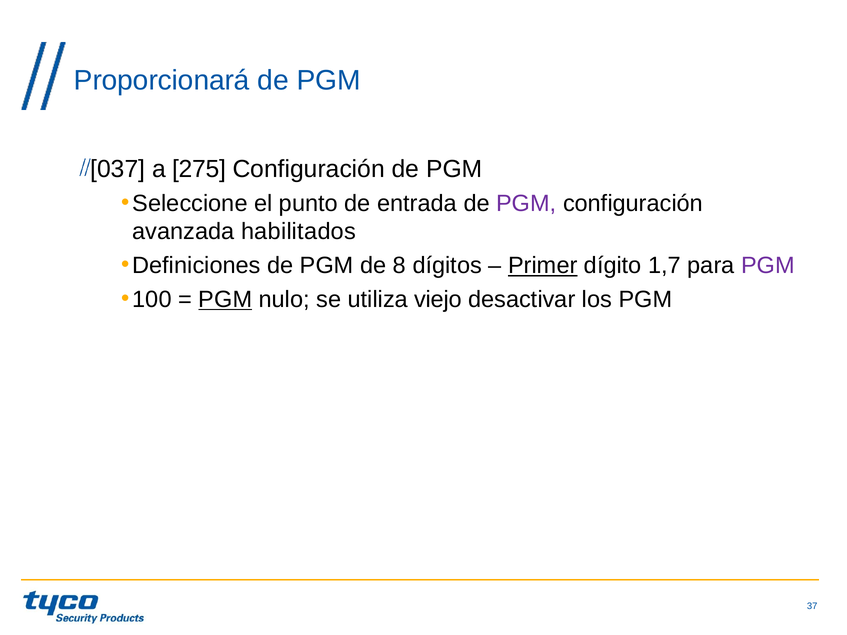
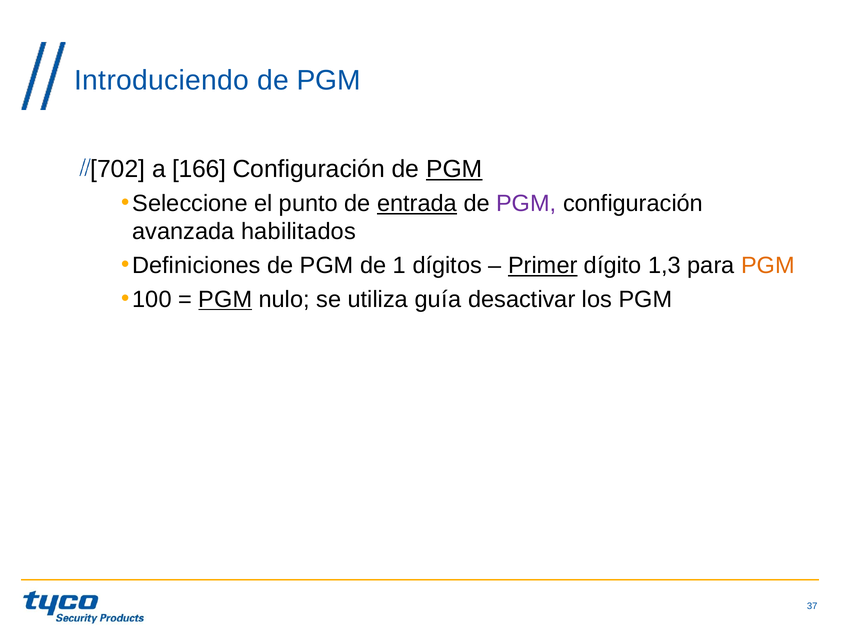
Proporcionará: Proporcionará -> Introduciendo (162, 80)
037: 037 -> 702 (118, 169)
275: 275 -> 166 (199, 169)
PGM underline: none -> present (454, 169)
entrada underline: none -> present (417, 204)
8: 8 -> 1 (399, 266)
1,7: 1,7 -> 1,3 (664, 266)
PGM colour: purple -> orange (768, 266)
viejo: viejo -> guía (438, 300)
